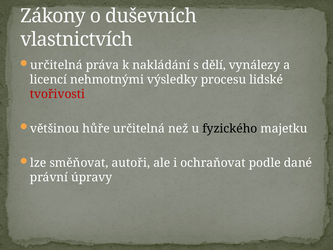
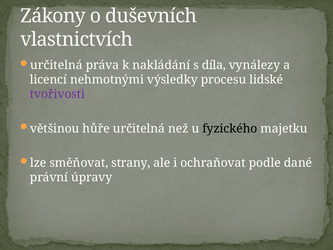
dělí: dělí -> díla (214, 65)
tvořivosti colour: red -> purple (57, 94)
autoři: autoři -> strany (131, 163)
